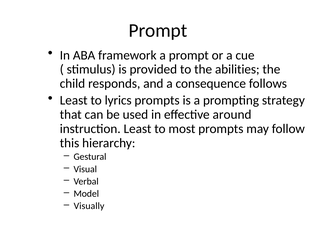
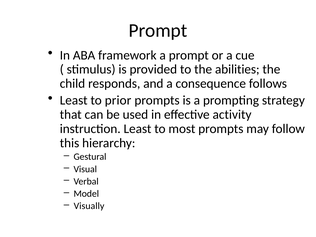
lyrics: lyrics -> prior (118, 100)
around: around -> activity (232, 115)
